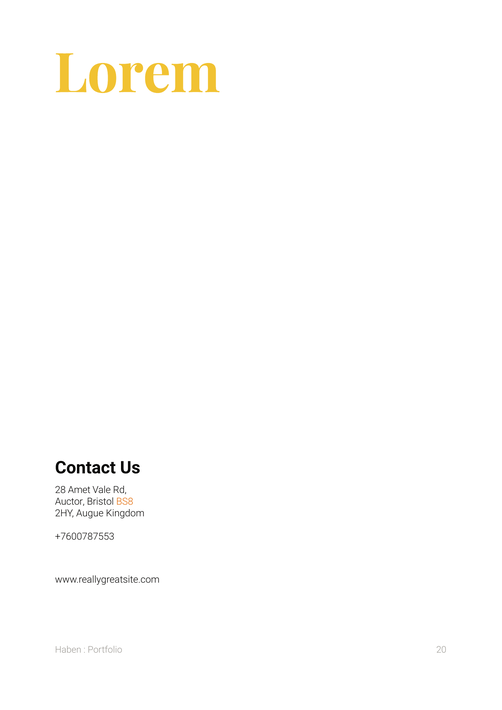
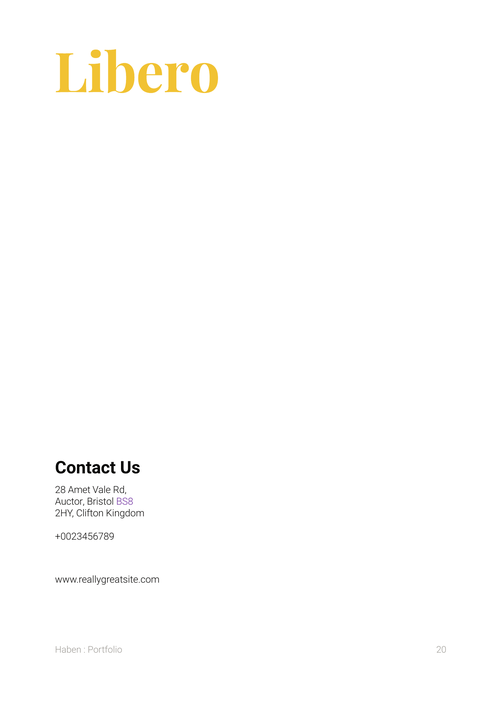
Lorem: Lorem -> Libero (137, 74)
BS8 colour: orange -> purple (125, 501)
Augue: Augue -> Clifton (90, 513)
+7600787553: +7600787553 -> +0023456789 (85, 536)
